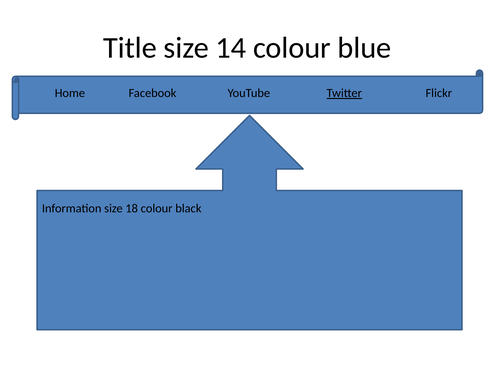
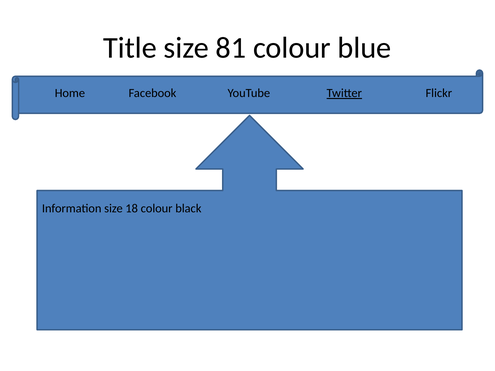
14: 14 -> 81 (231, 48)
